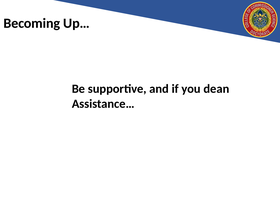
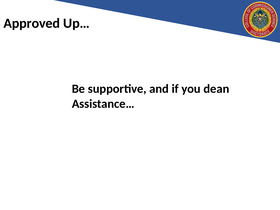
Becoming: Becoming -> Approved (32, 23)
